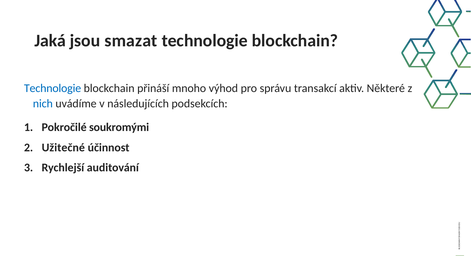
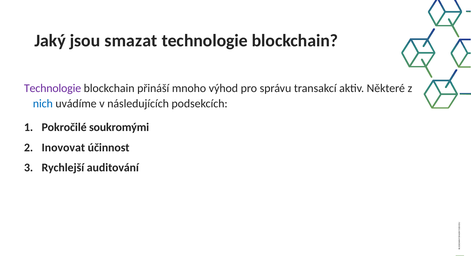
Jaká: Jaká -> Jaký (50, 41)
Technologie colour: blue -> purple (53, 88)
Užitečné: Užitečné -> Inovovat (63, 147)
